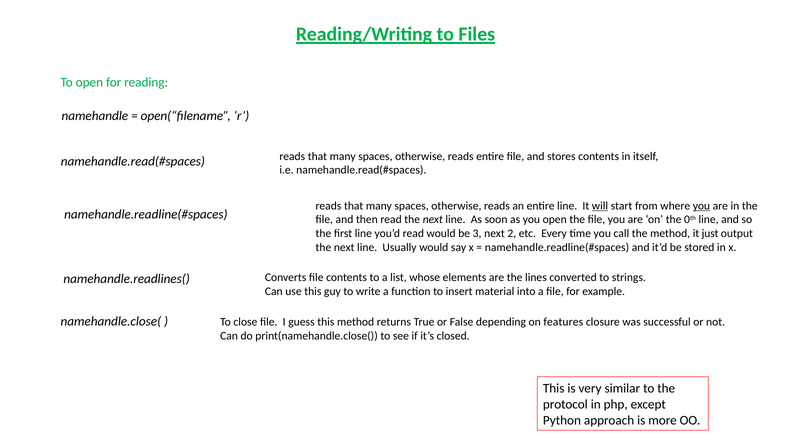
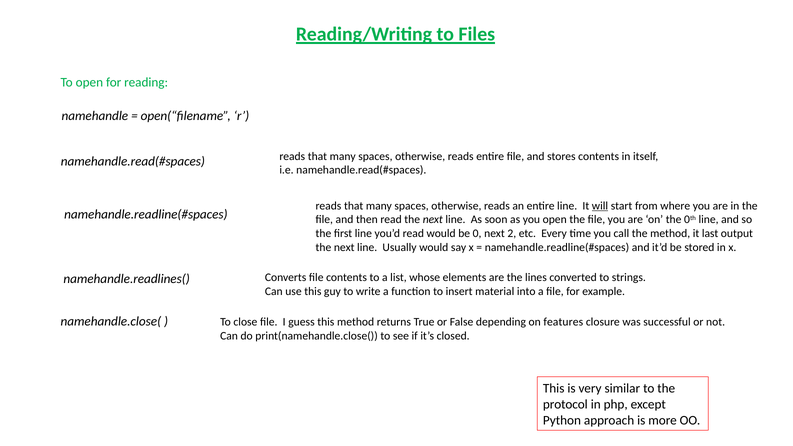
you underline: present -> none (701, 206)
3: 3 -> 0 (477, 234)
just: just -> last (710, 234)
